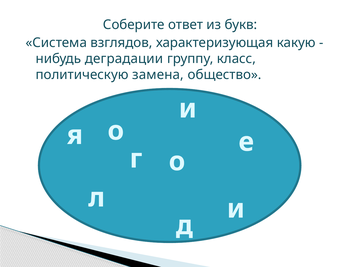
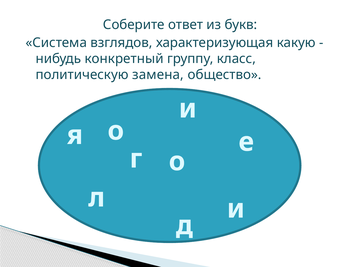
деградации: деградации -> конкретный (124, 59)
